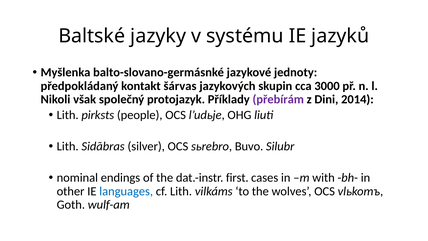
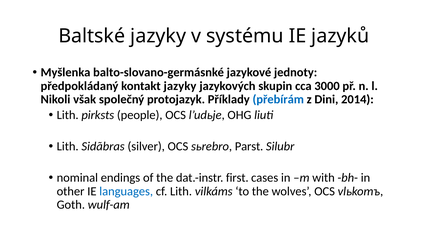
kontakt šárvas: šárvas -> jazyky (180, 86)
přebírám colour: purple -> blue (278, 99)
Buvo: Buvo -> Parst (249, 146)
